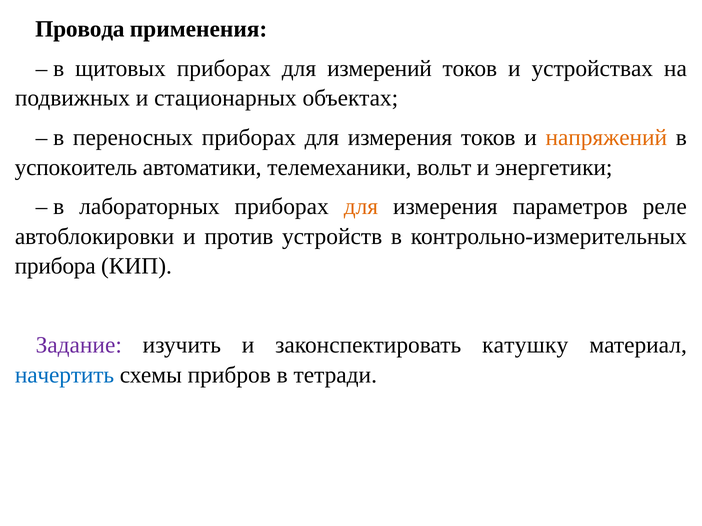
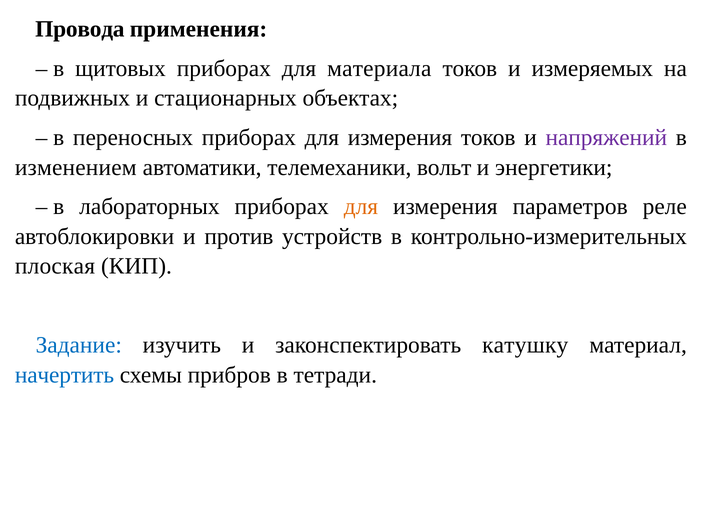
измерений: измерений -> материала (379, 68)
устройствах: устройствах -> измеряемых (592, 68)
напряжений colour: orange -> purple (606, 138)
успокоитель: успокоитель -> изменением (76, 167)
прибора: прибора -> плоская (55, 266)
Задание colour: purple -> blue (79, 345)
